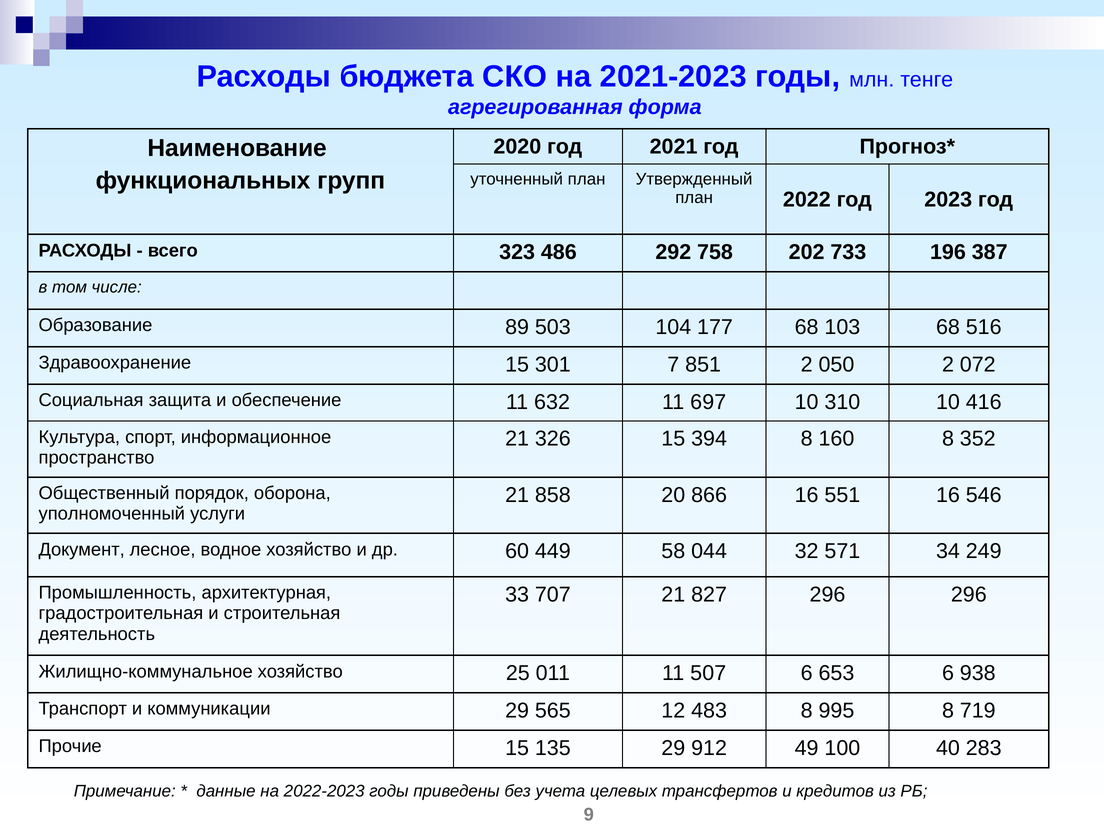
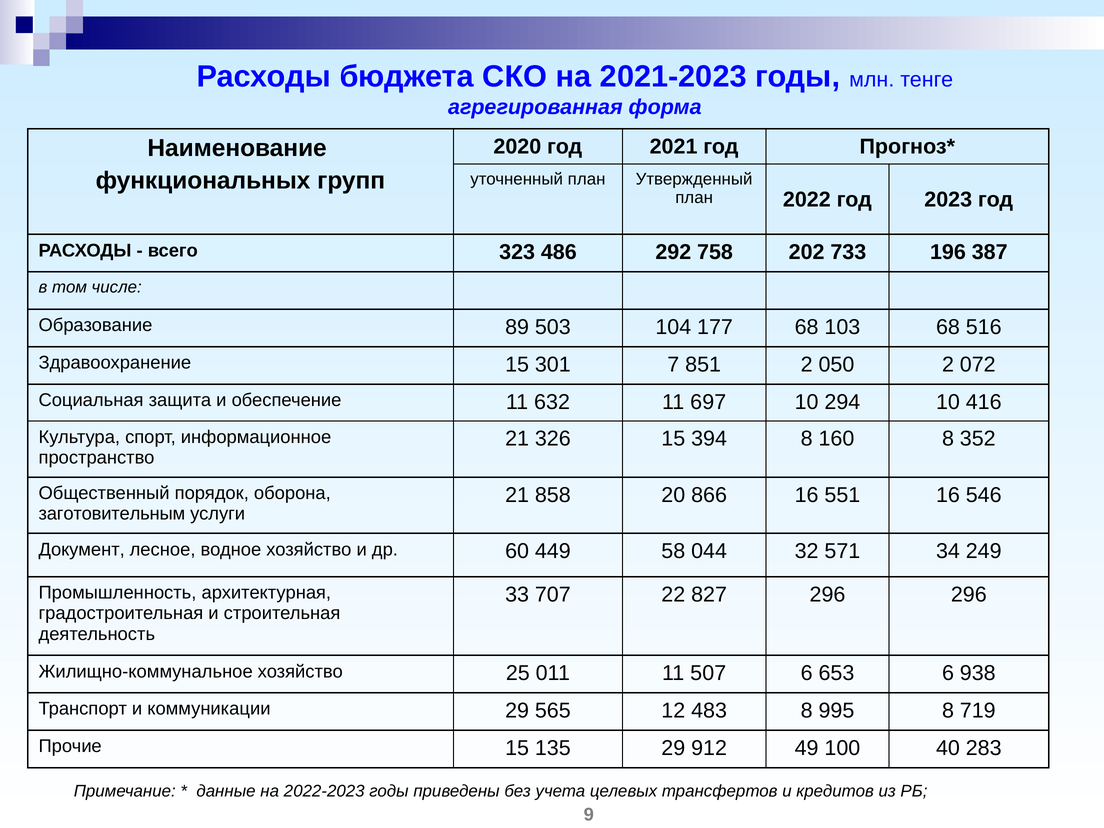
310: 310 -> 294 (842, 402)
уполномоченный: уполномоченный -> заготовительным (112, 514)
707 21: 21 -> 22 (673, 595)
